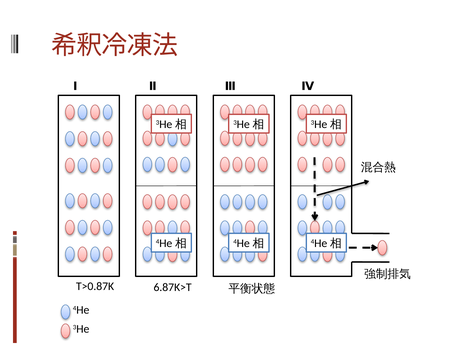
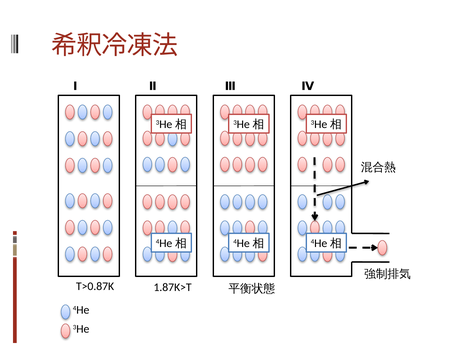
6.87K>T: 6.87K>T -> 1.87K>T (173, 288)
